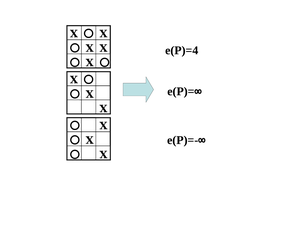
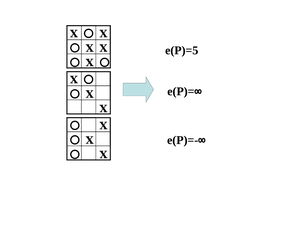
e(P)=4: e(P)=4 -> e(P)=5 (182, 50)
